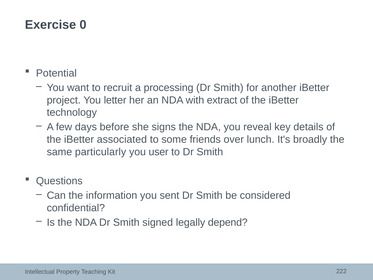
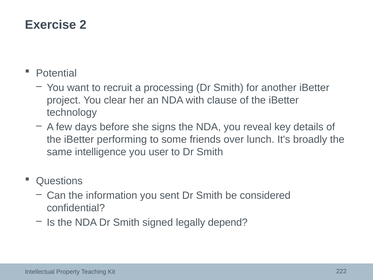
0: 0 -> 2 (83, 25)
letter: letter -> clear (115, 100)
extract: extract -> clause (222, 100)
associated: associated -> performing (122, 139)
particularly: particularly -> intelligence (101, 152)
